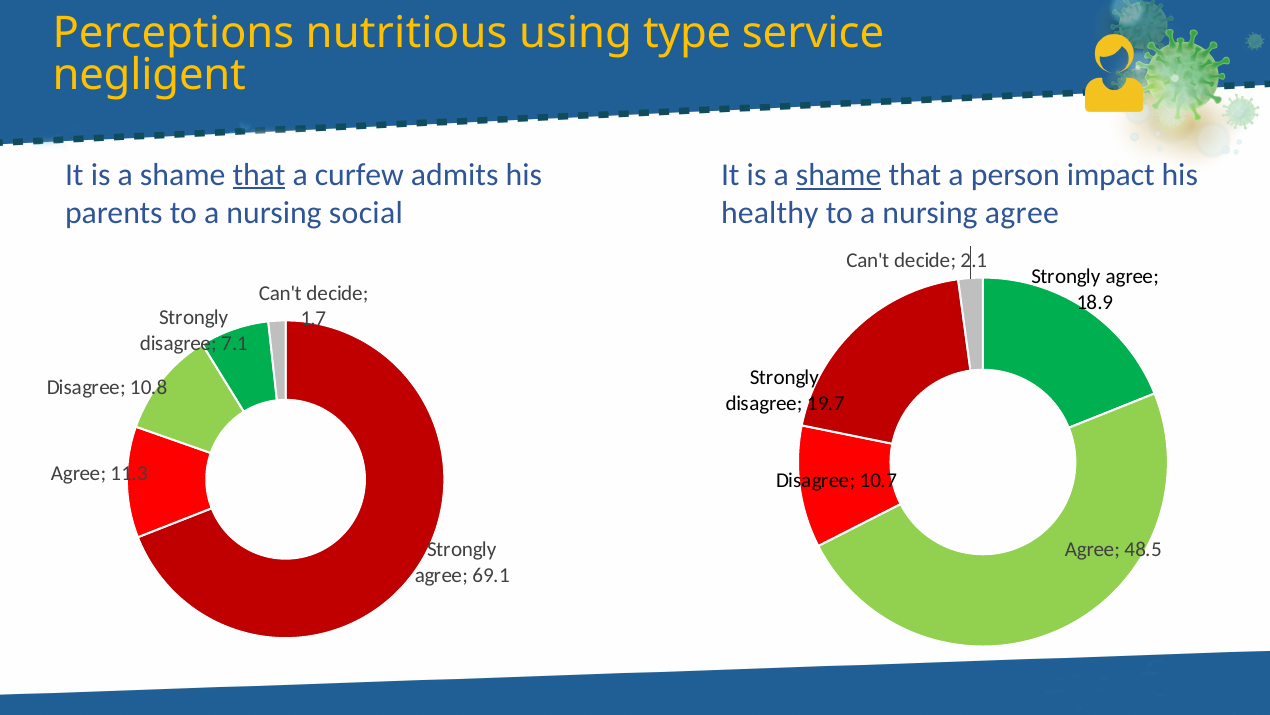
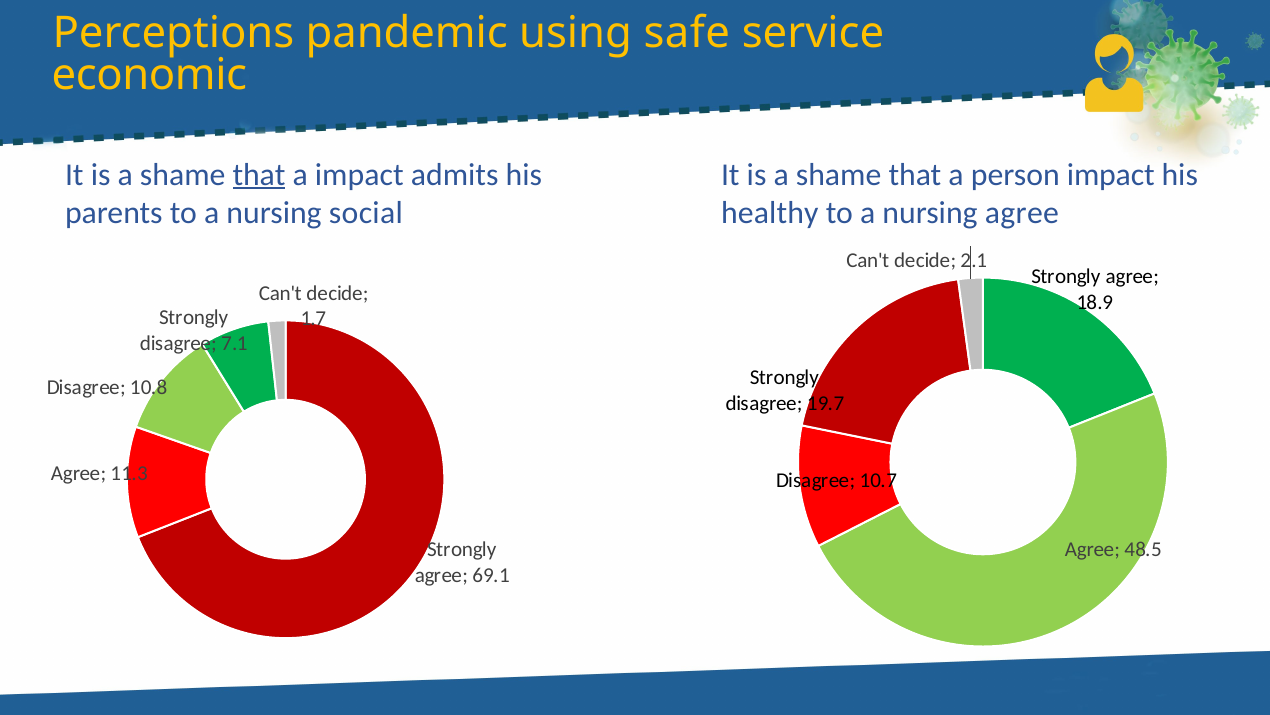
nutritious: nutritious -> pandemic (407, 33)
type: type -> safe (687, 33)
negligent: negligent -> economic (149, 75)
a curfew: curfew -> impact (359, 174)
shame underline: present -> none (839, 175)
